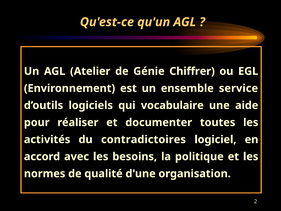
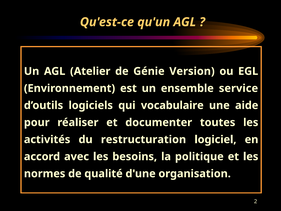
Chiffrer: Chiffrer -> Version (192, 71)
contradictoires: contradictoires -> restructuration (143, 139)
